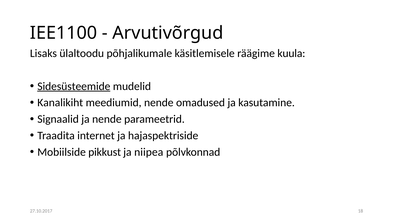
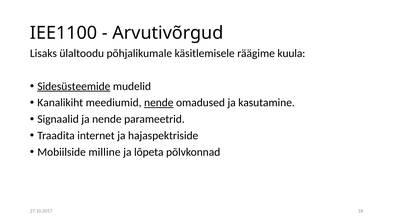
nende underline: none -> present (159, 103)
pikkust: pikkust -> milline (105, 152)
niipea: niipea -> lõpeta (149, 152)
